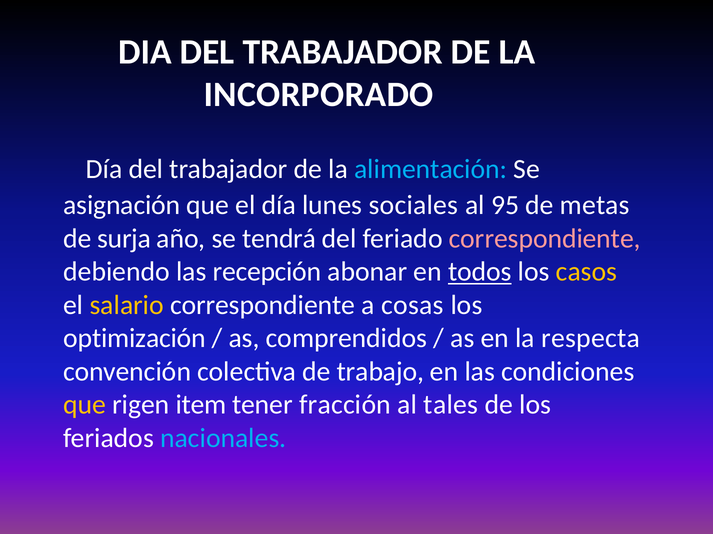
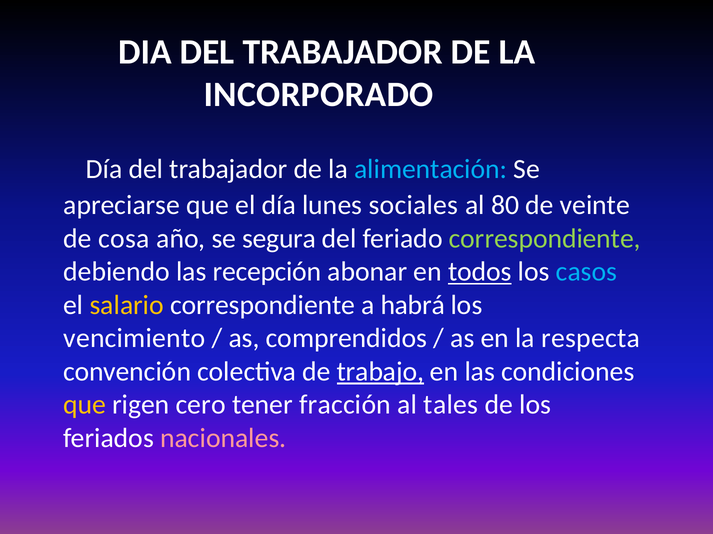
asignación: asignación -> apreciarse (122, 206)
95: 95 -> 80 (505, 206)
metas: metas -> veinte (595, 206)
surja: surja -> cosa (124, 239)
tendrá: tendrá -> segura (279, 239)
correspondiente colour: pink -> light green (545, 239)
casos colour: yellow -> light blue (586, 272)
cosas: cosas -> habrá (413, 306)
optimización: optimización -> vencimiento (134, 339)
trabajo underline: none -> present (380, 372)
item: item -> cero (201, 405)
nacionales colour: light blue -> pink (223, 439)
